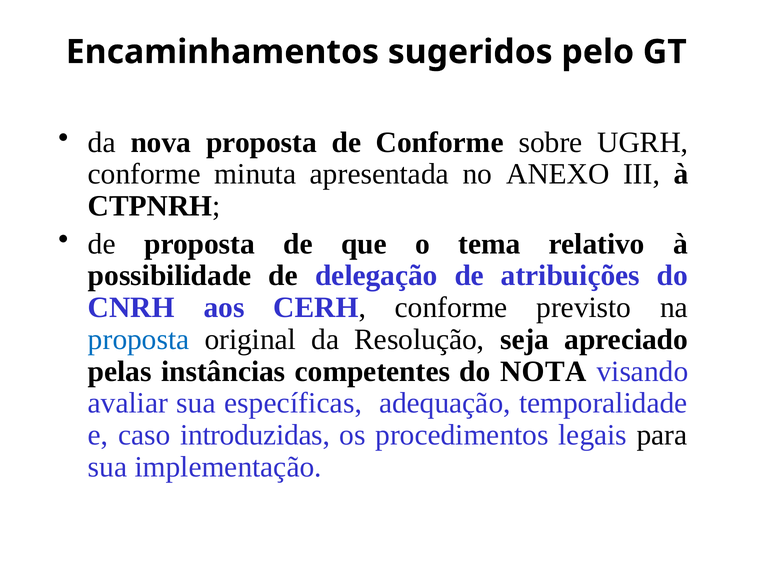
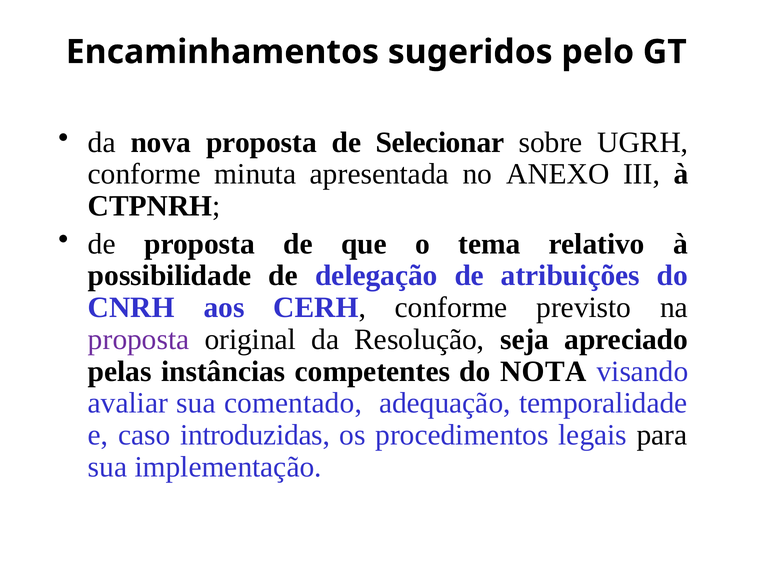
de Conforme: Conforme -> Selecionar (440, 142)
proposta colour: blue -> purple (139, 340)
específicas: específicas -> comentado (293, 403)
